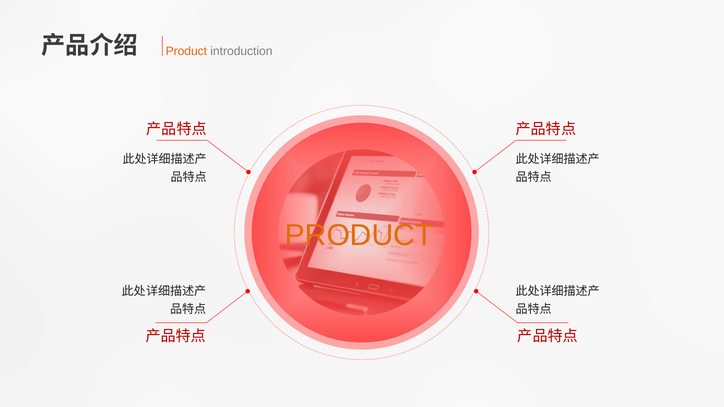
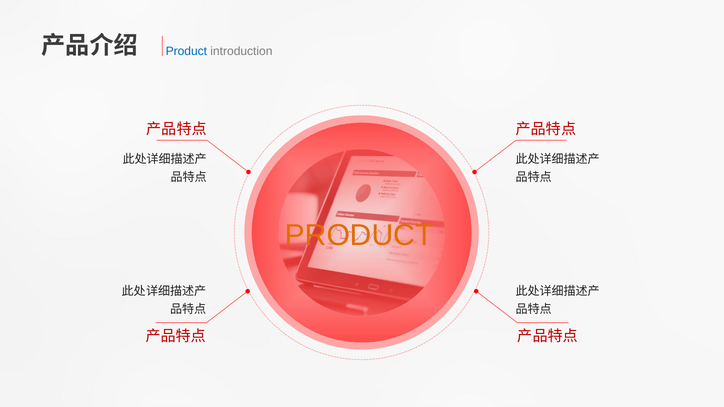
Product colour: orange -> blue (186, 51)
